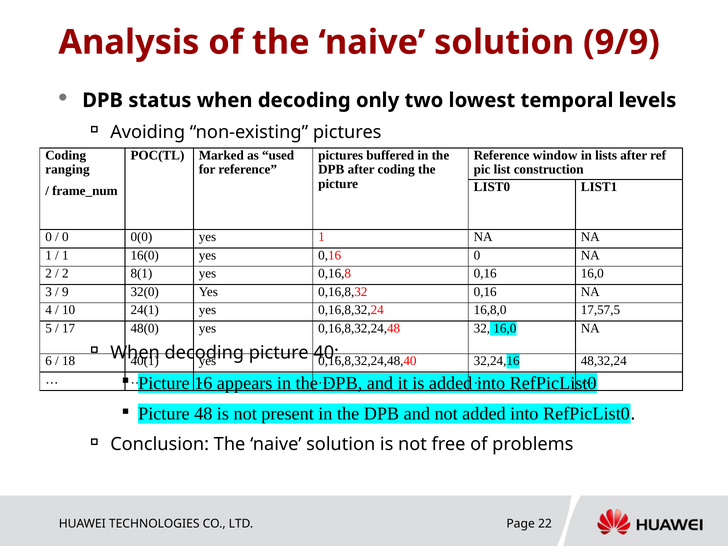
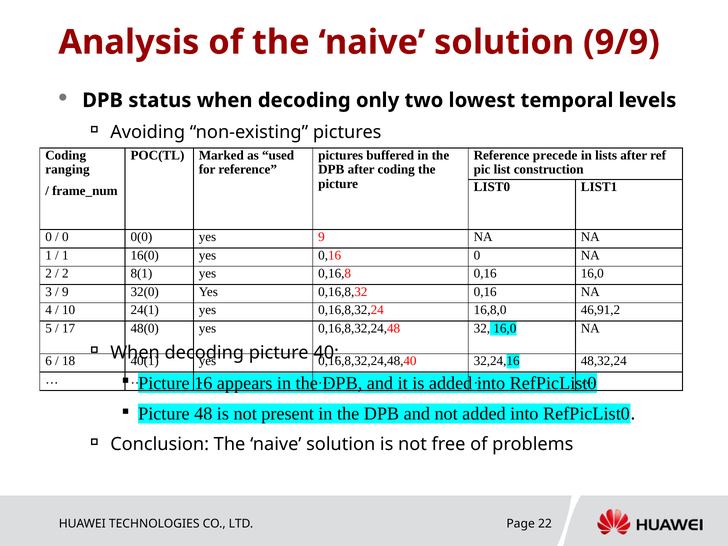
window: window -> precede (555, 155)
yes 1: 1 -> 9 (322, 237)
17,57,5: 17,57,5 -> 46,91,2 (600, 310)
